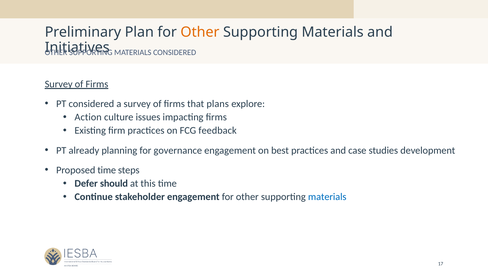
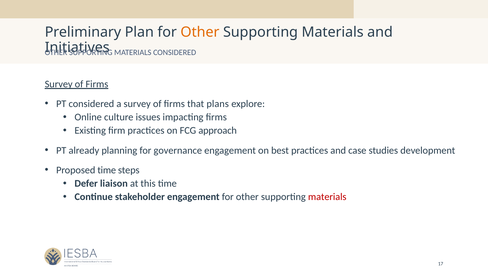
Action: Action -> Online (88, 117)
feedback: feedback -> approach (218, 131)
should: should -> liaison (114, 184)
materials colour: blue -> red (327, 197)
